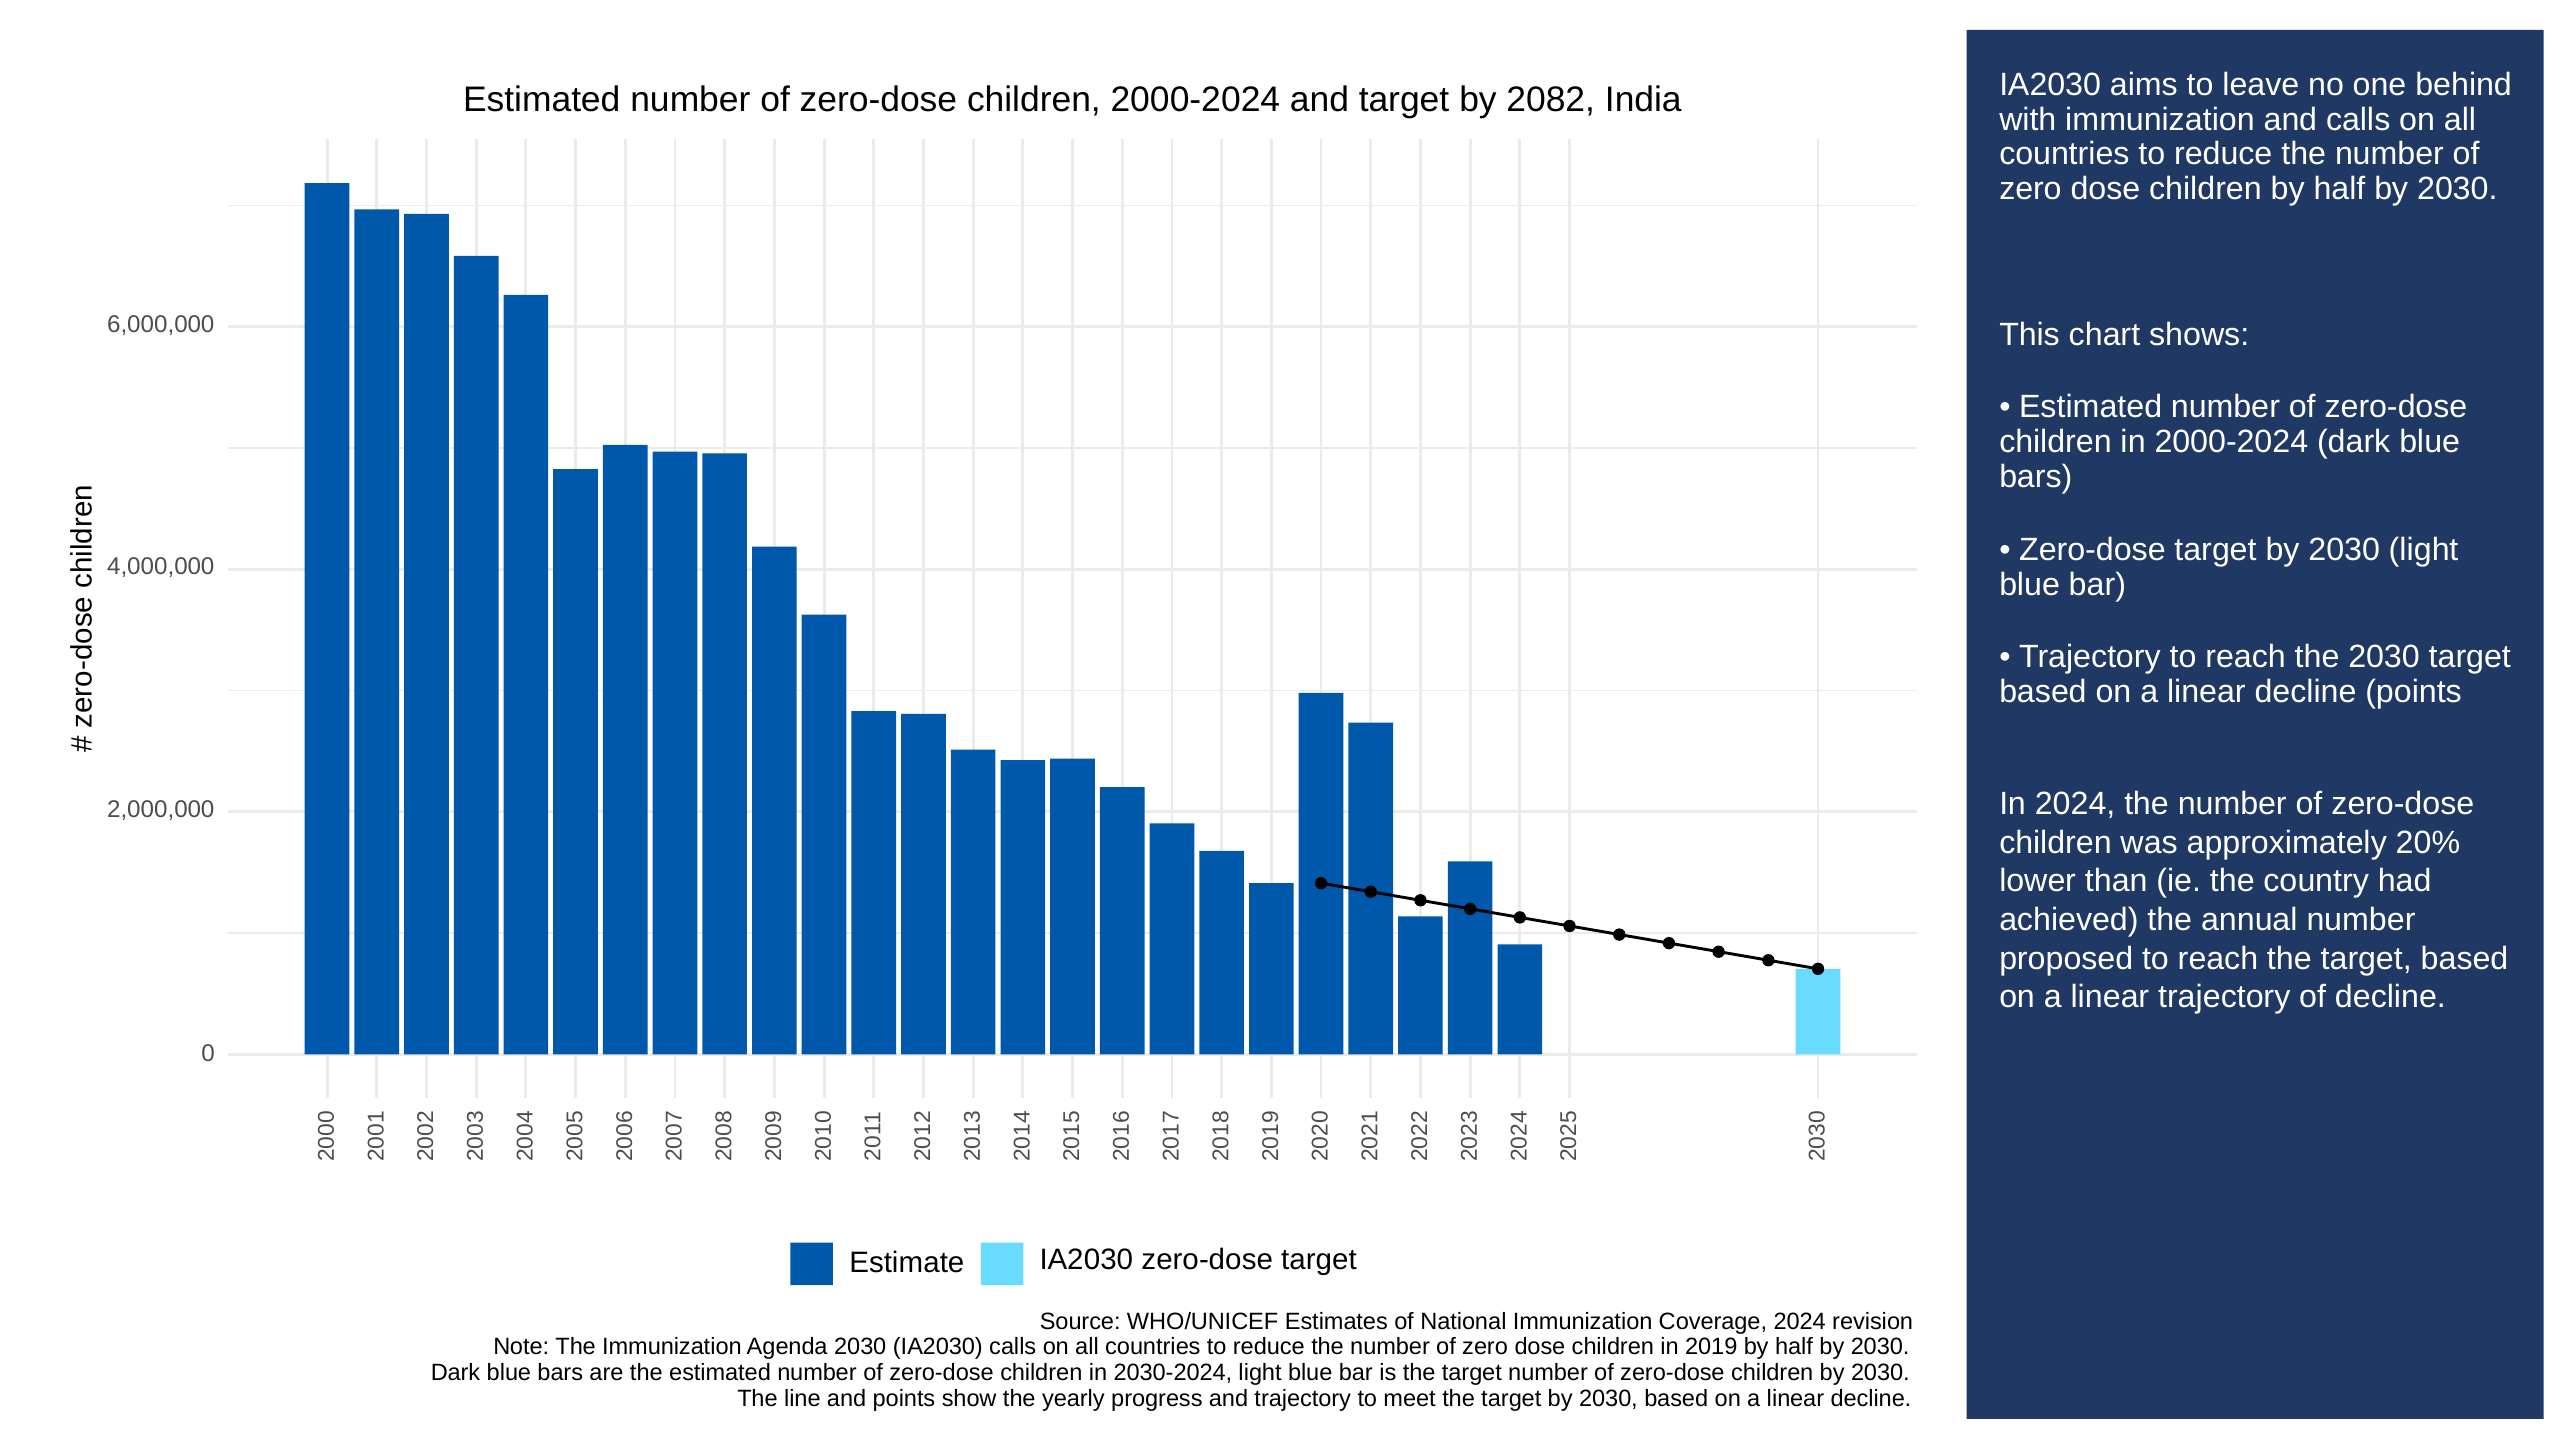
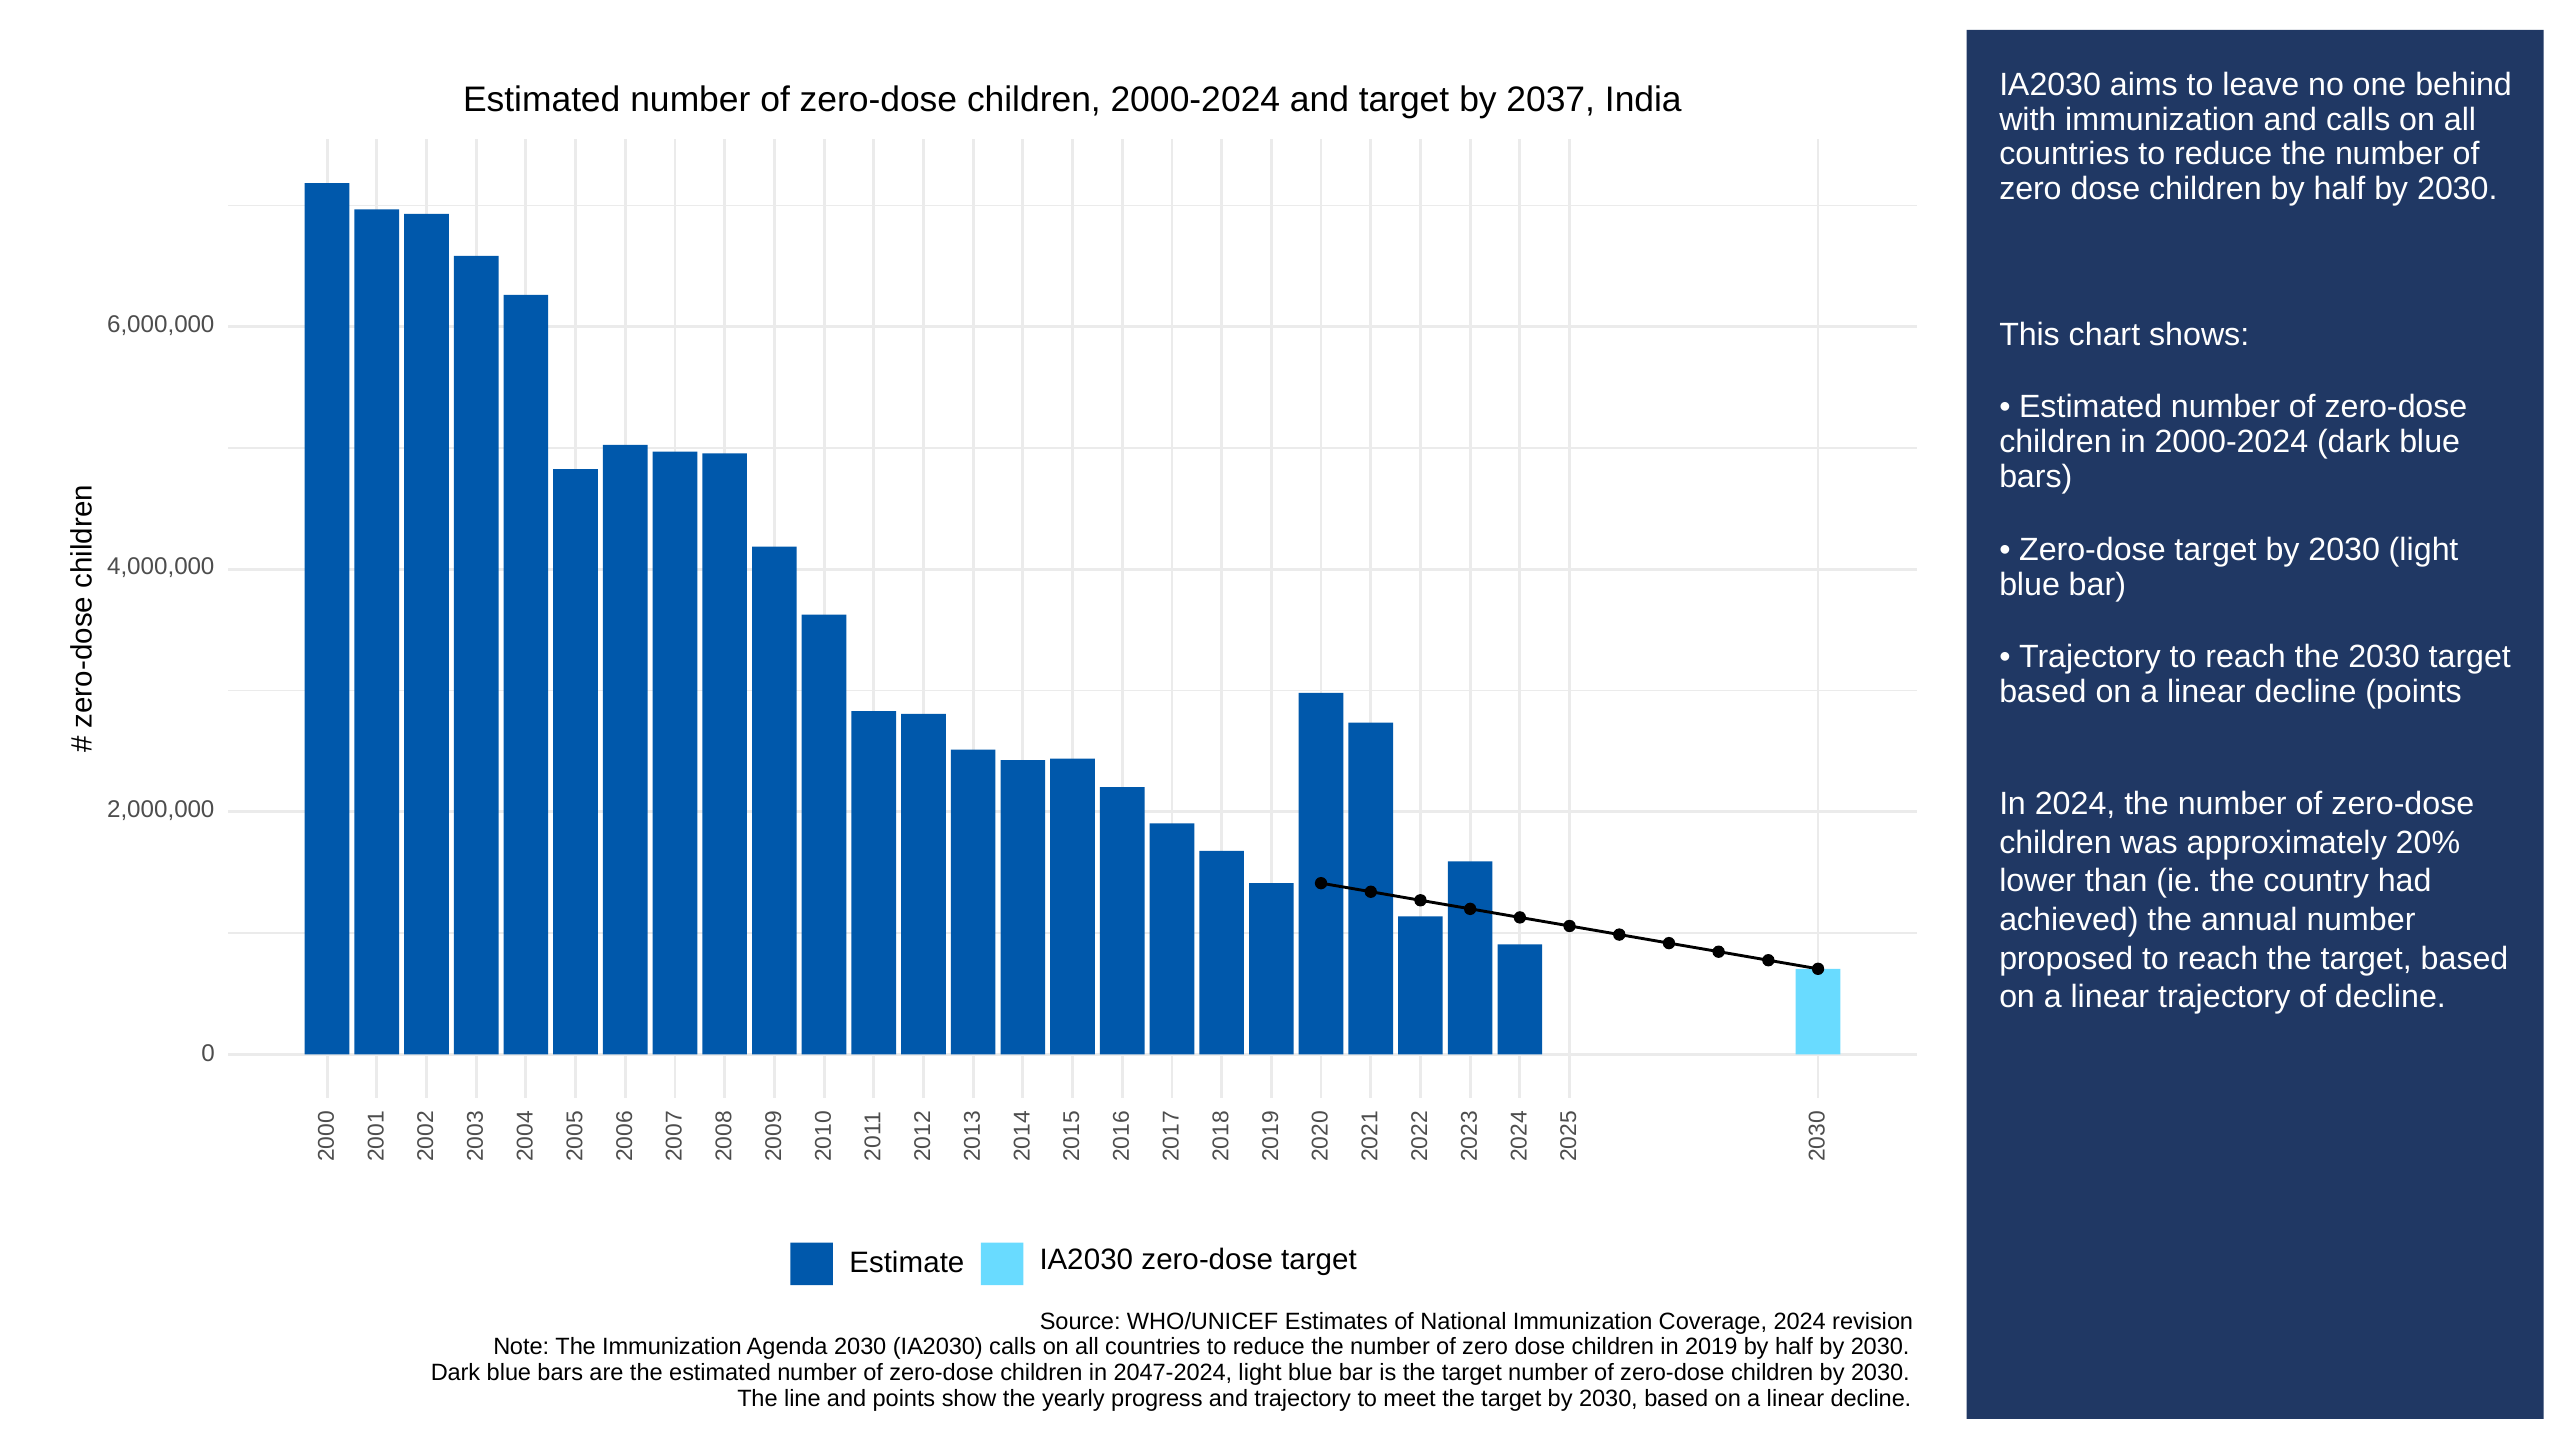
2082: 2082 -> 2037 (1551, 100)
2030-2024: 2030-2024 -> 2047-2024 (1173, 1373)
